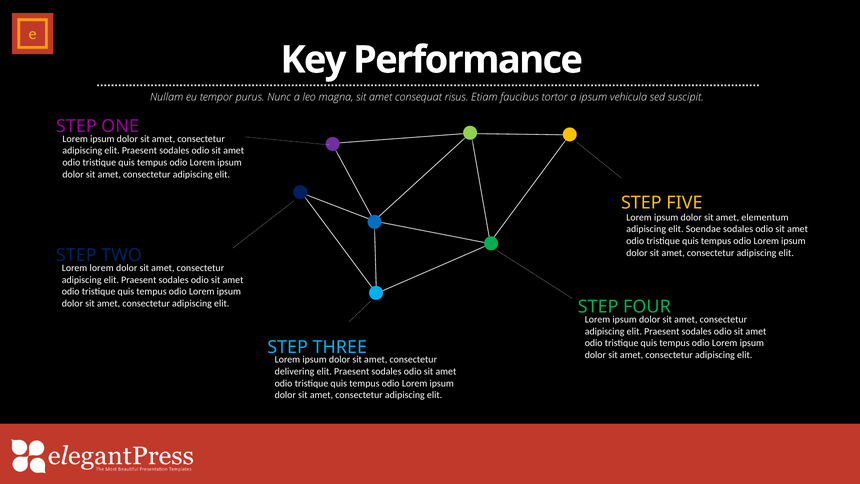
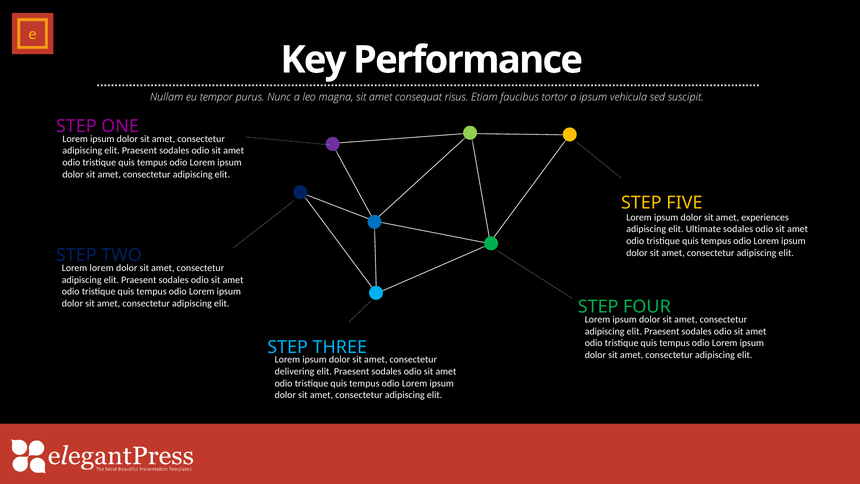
elementum: elementum -> experiences (765, 217)
Soendae: Soendae -> Ultimate (703, 229)
